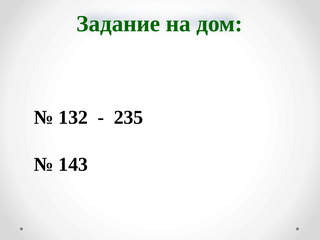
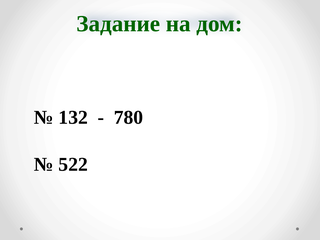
235: 235 -> 780 (128, 118)
143: 143 -> 522 (73, 164)
